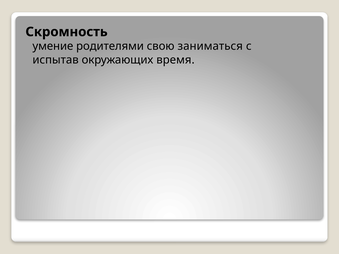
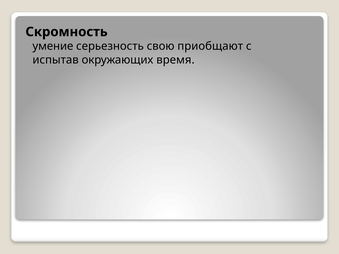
родителями: родителями -> серьезность (110, 46)
заниматься: заниматься -> приобщают (210, 46)
